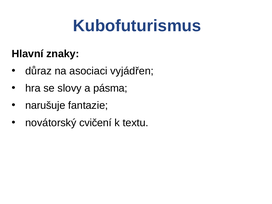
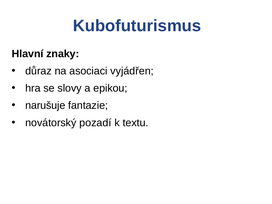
pásma: pásma -> epikou (110, 88)
cvičení: cvičení -> pozadí (95, 123)
